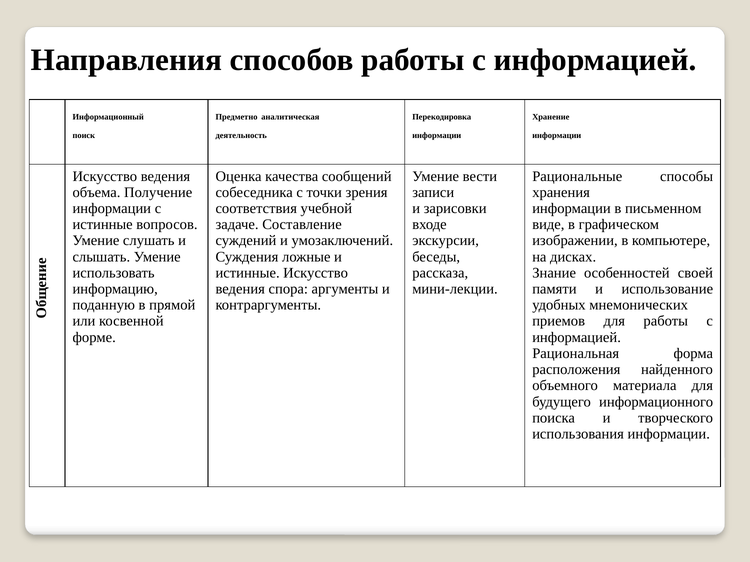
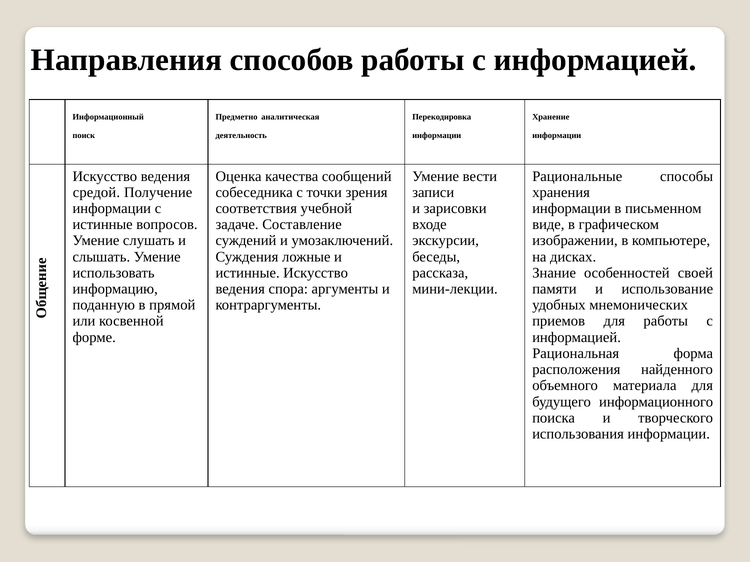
объема: объема -> средой (96, 192)
